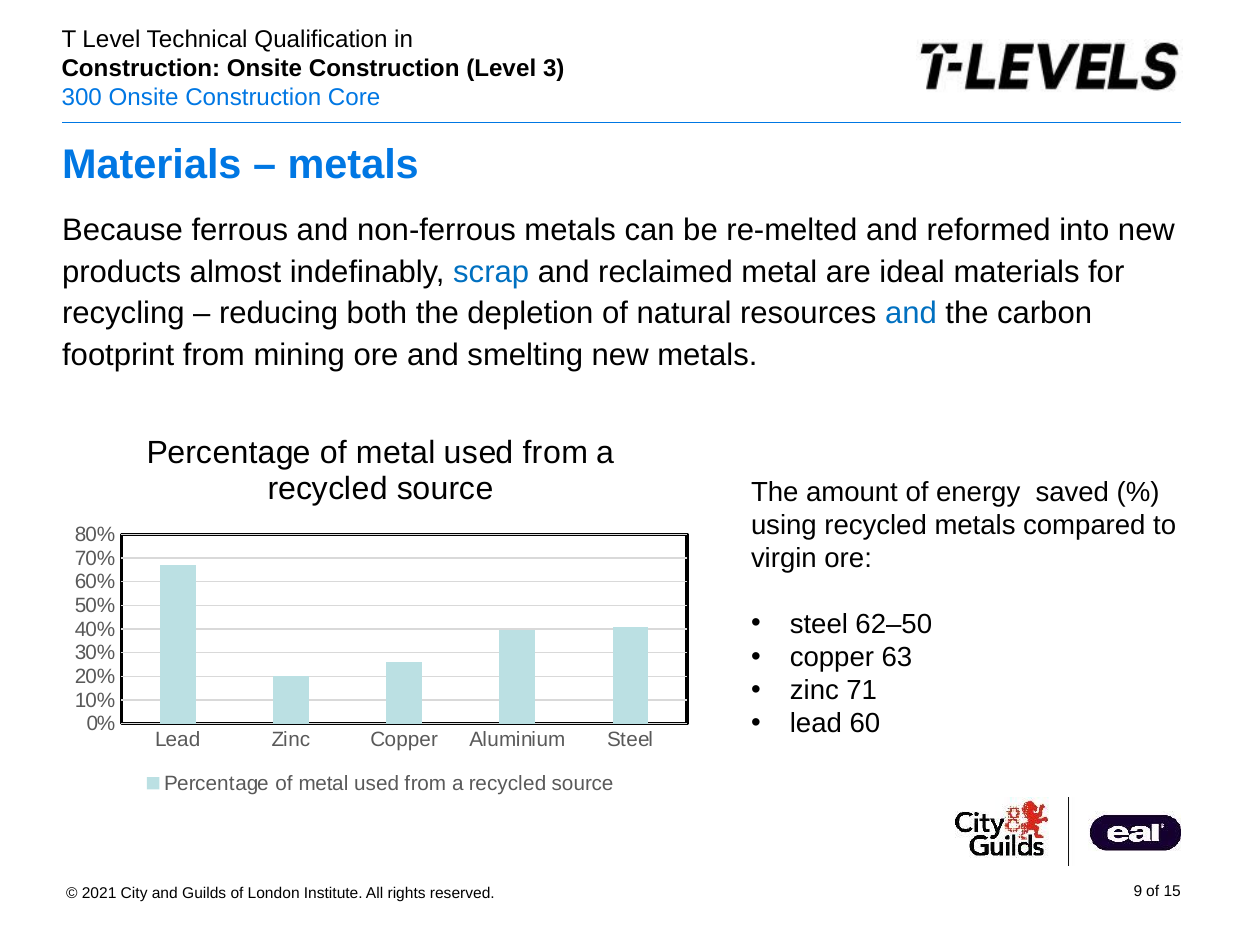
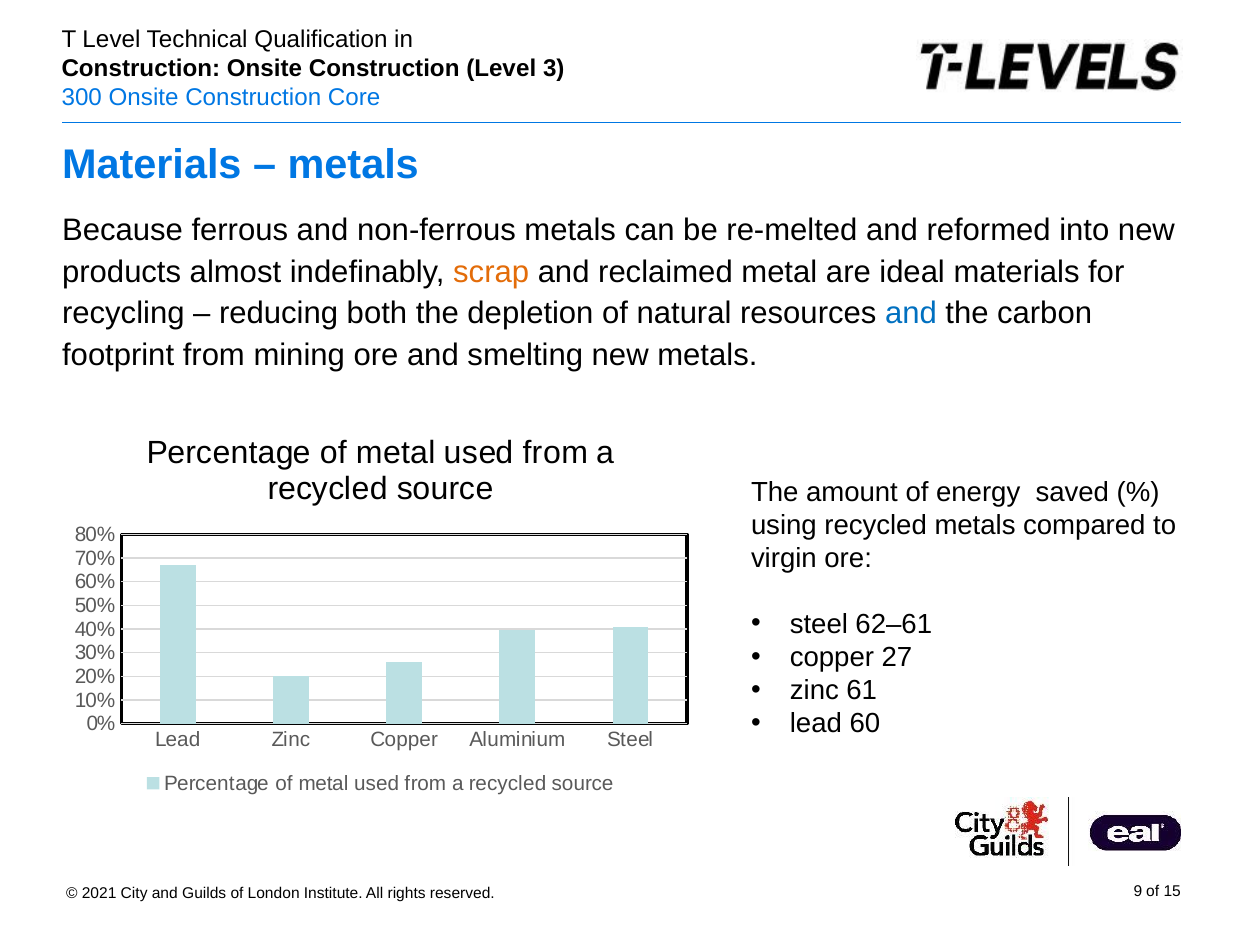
scrap colour: blue -> orange (491, 272)
62–50: 62–50 -> 62–61 (894, 625)
63: 63 -> 27 (897, 658)
71: 71 -> 61 (862, 691)
